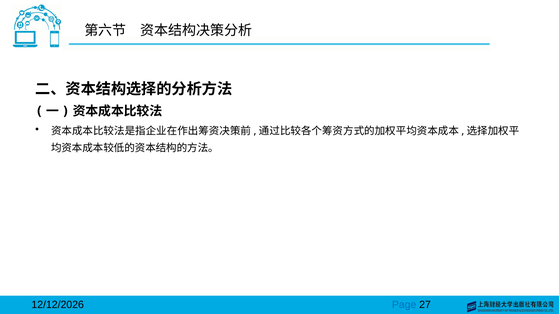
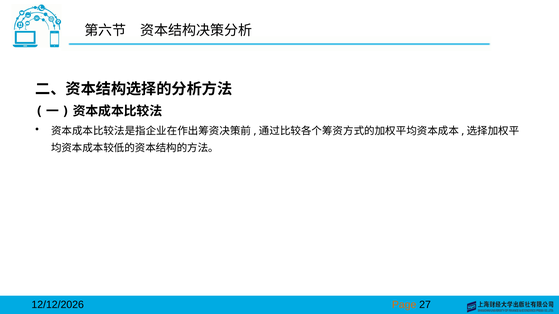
Page colour: blue -> orange (404, 305)
